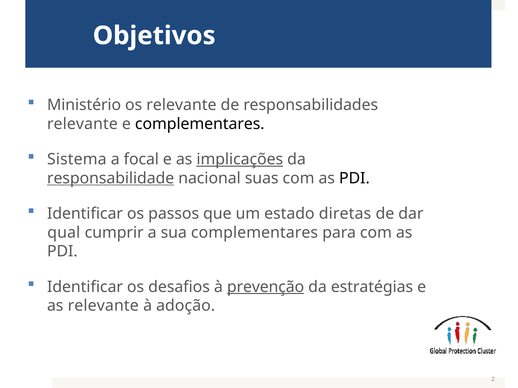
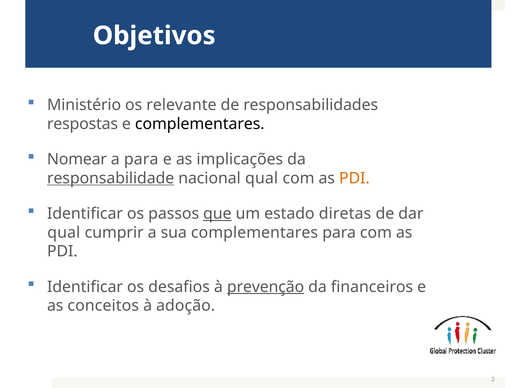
relevante: relevante -> respostas (83, 124)
Sistema: Sistema -> Nomear (77, 160)
a focal: focal -> para (141, 160)
implicações underline: present -> none (240, 160)
nacional suas: suas -> qual (262, 178)
PDI colour: black -> orange (354, 178)
que underline: none -> present (217, 214)
estratégias: estratégias -> financeiros (372, 287)
as relevante: relevante -> conceitos (103, 306)
